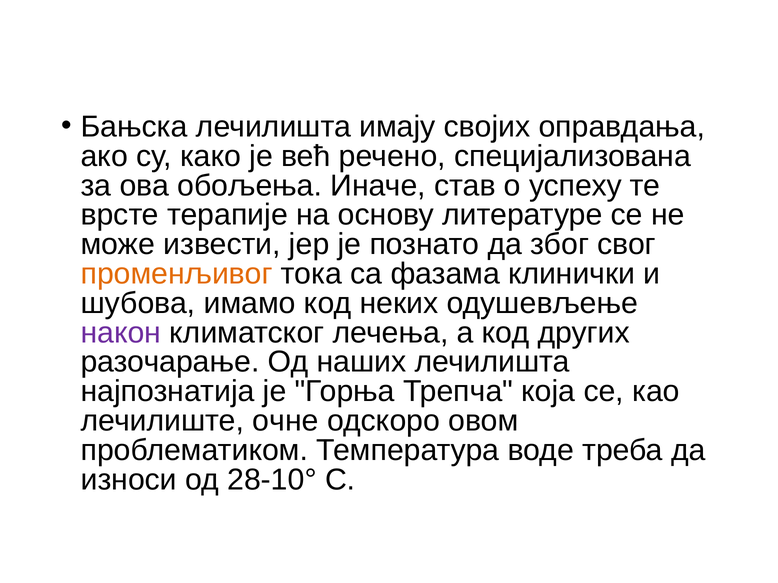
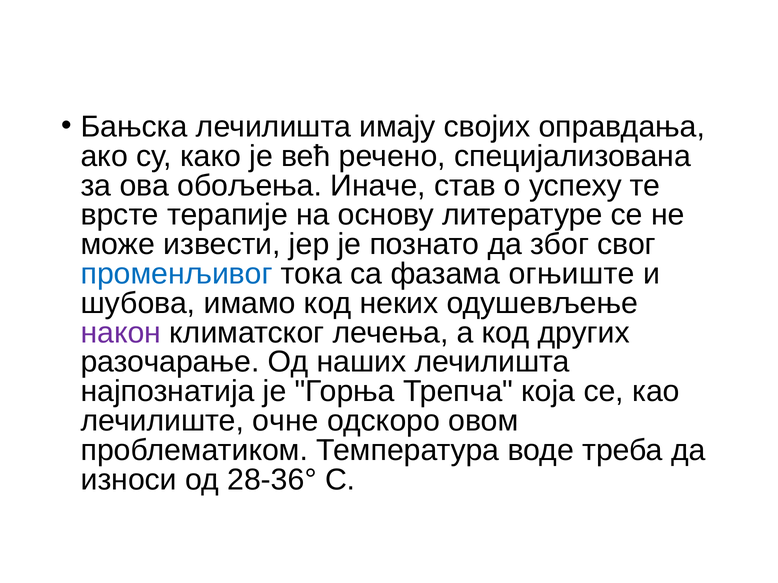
променљивог colour: orange -> blue (177, 274)
клинички: клинички -> огњиште (572, 274)
28-10°: 28-10° -> 28-36° (272, 480)
